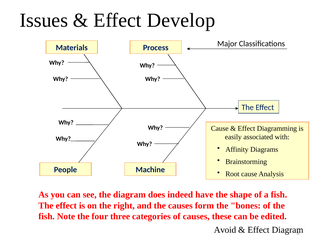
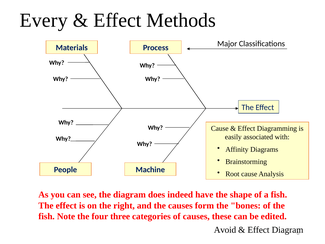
Issues: Issues -> Every (44, 20)
Develop: Develop -> Methods (181, 20)
